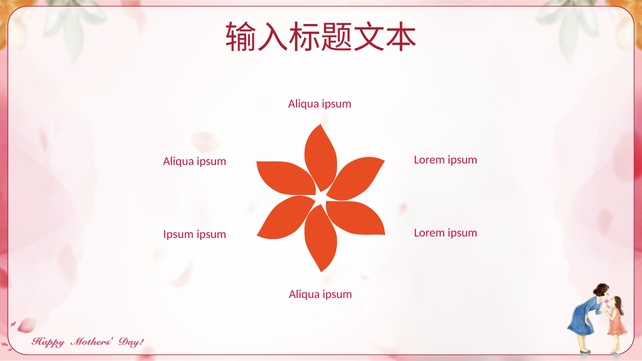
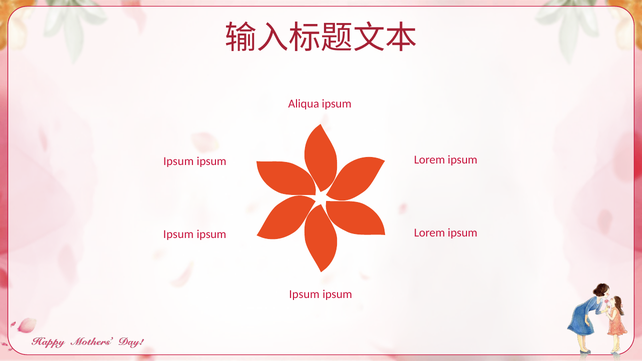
Aliqua: Aliqua -> Ipsum (179, 161)
Aliqua: Aliqua -> Ipsum (304, 294)
